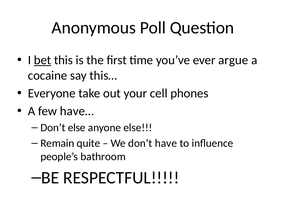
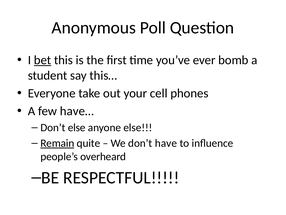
argue: argue -> bomb (233, 60)
cocaine: cocaine -> student (48, 75)
Remain underline: none -> present (57, 143)
bathroom: bathroom -> overheard (103, 156)
